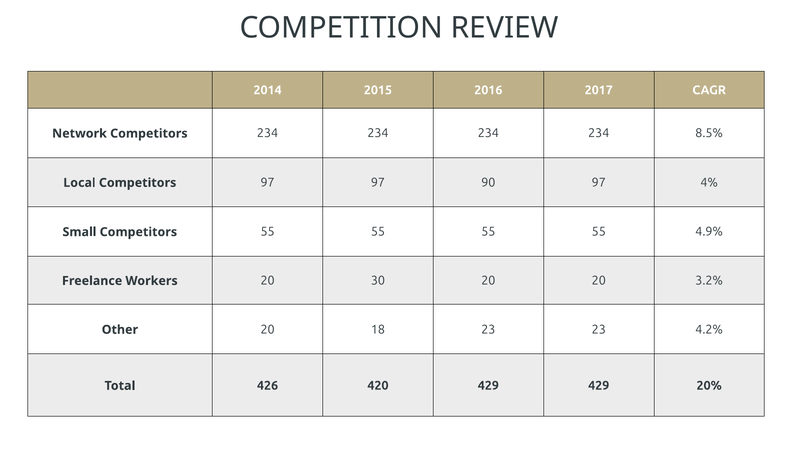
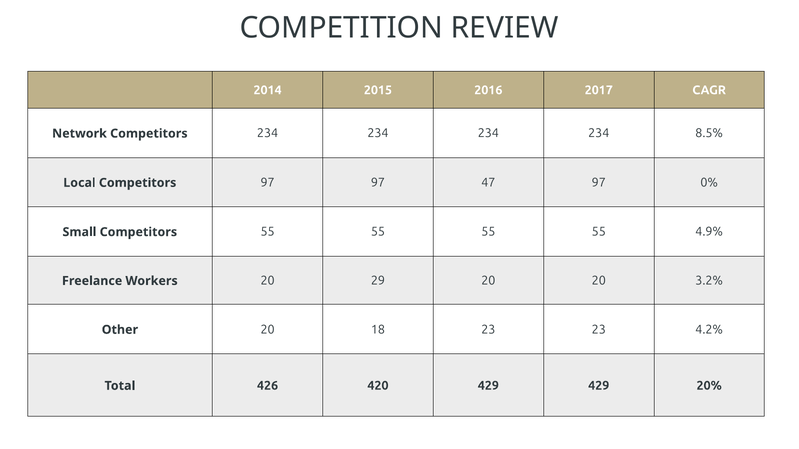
90: 90 -> 47 (488, 183)
4%: 4% -> 0% (709, 183)
30: 30 -> 29 (378, 281)
